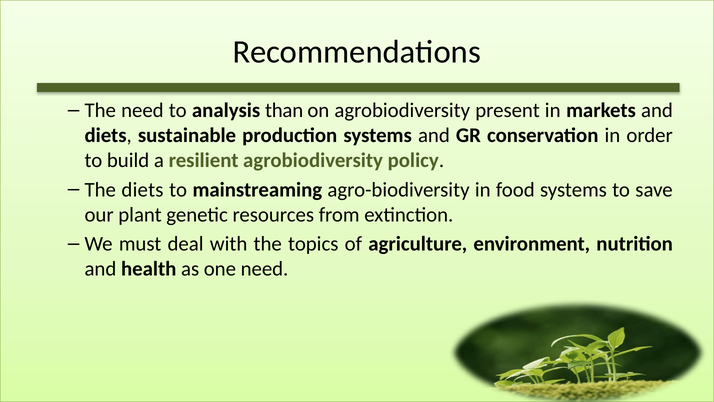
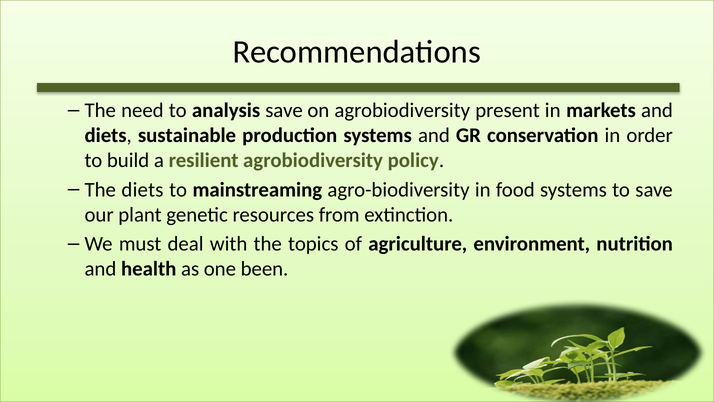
analysis than: than -> save (284, 110)
one need: need -> been (265, 269)
